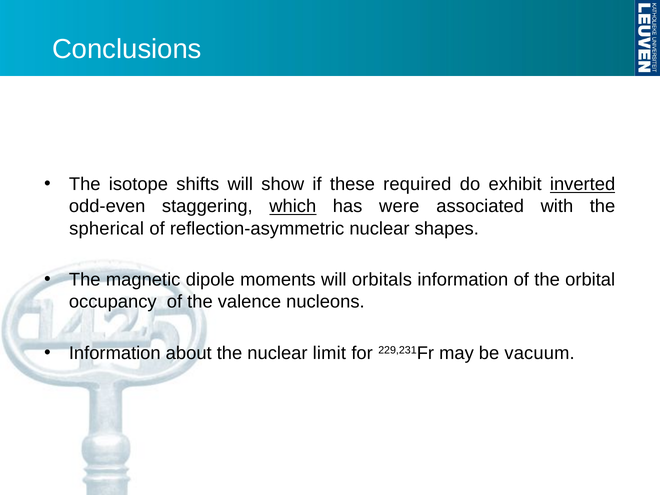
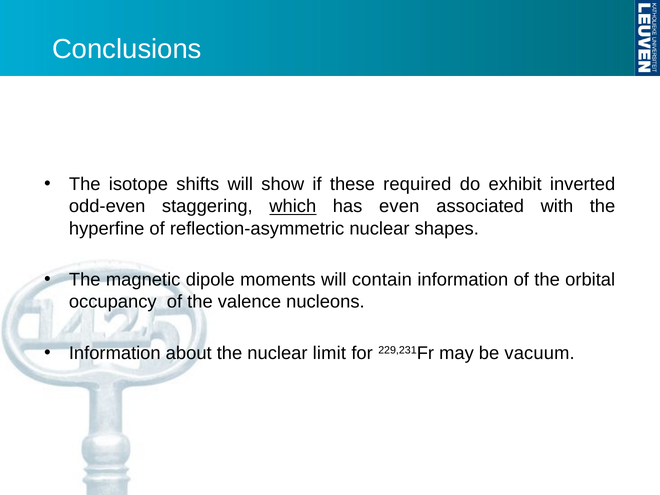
inverted underline: present -> none (583, 184)
were: were -> even (399, 206)
spherical: spherical -> hyperfine (107, 228)
orbitals: orbitals -> contain (382, 280)
